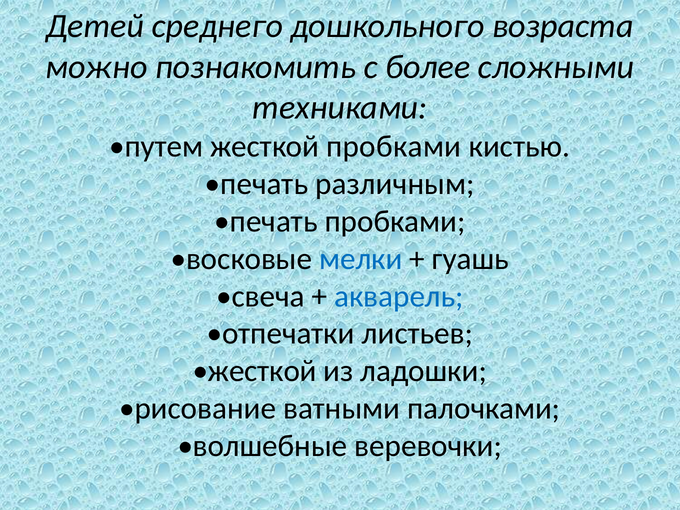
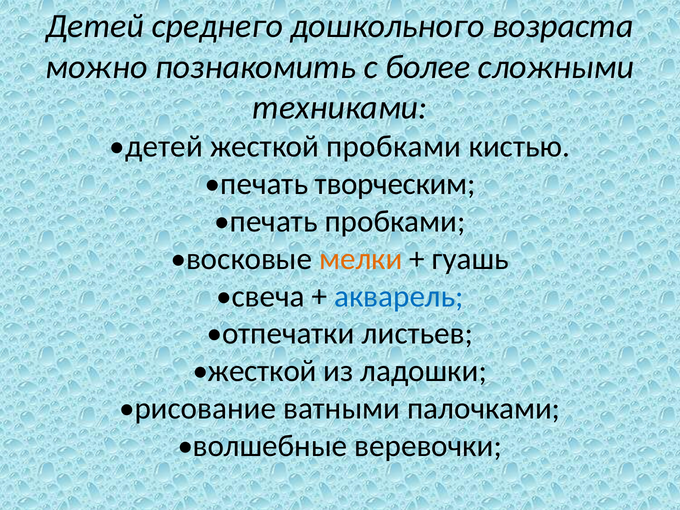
путем: путем -> детей (156, 147)
различным: различным -> творческим (395, 184)
мелки colour: blue -> orange (361, 259)
